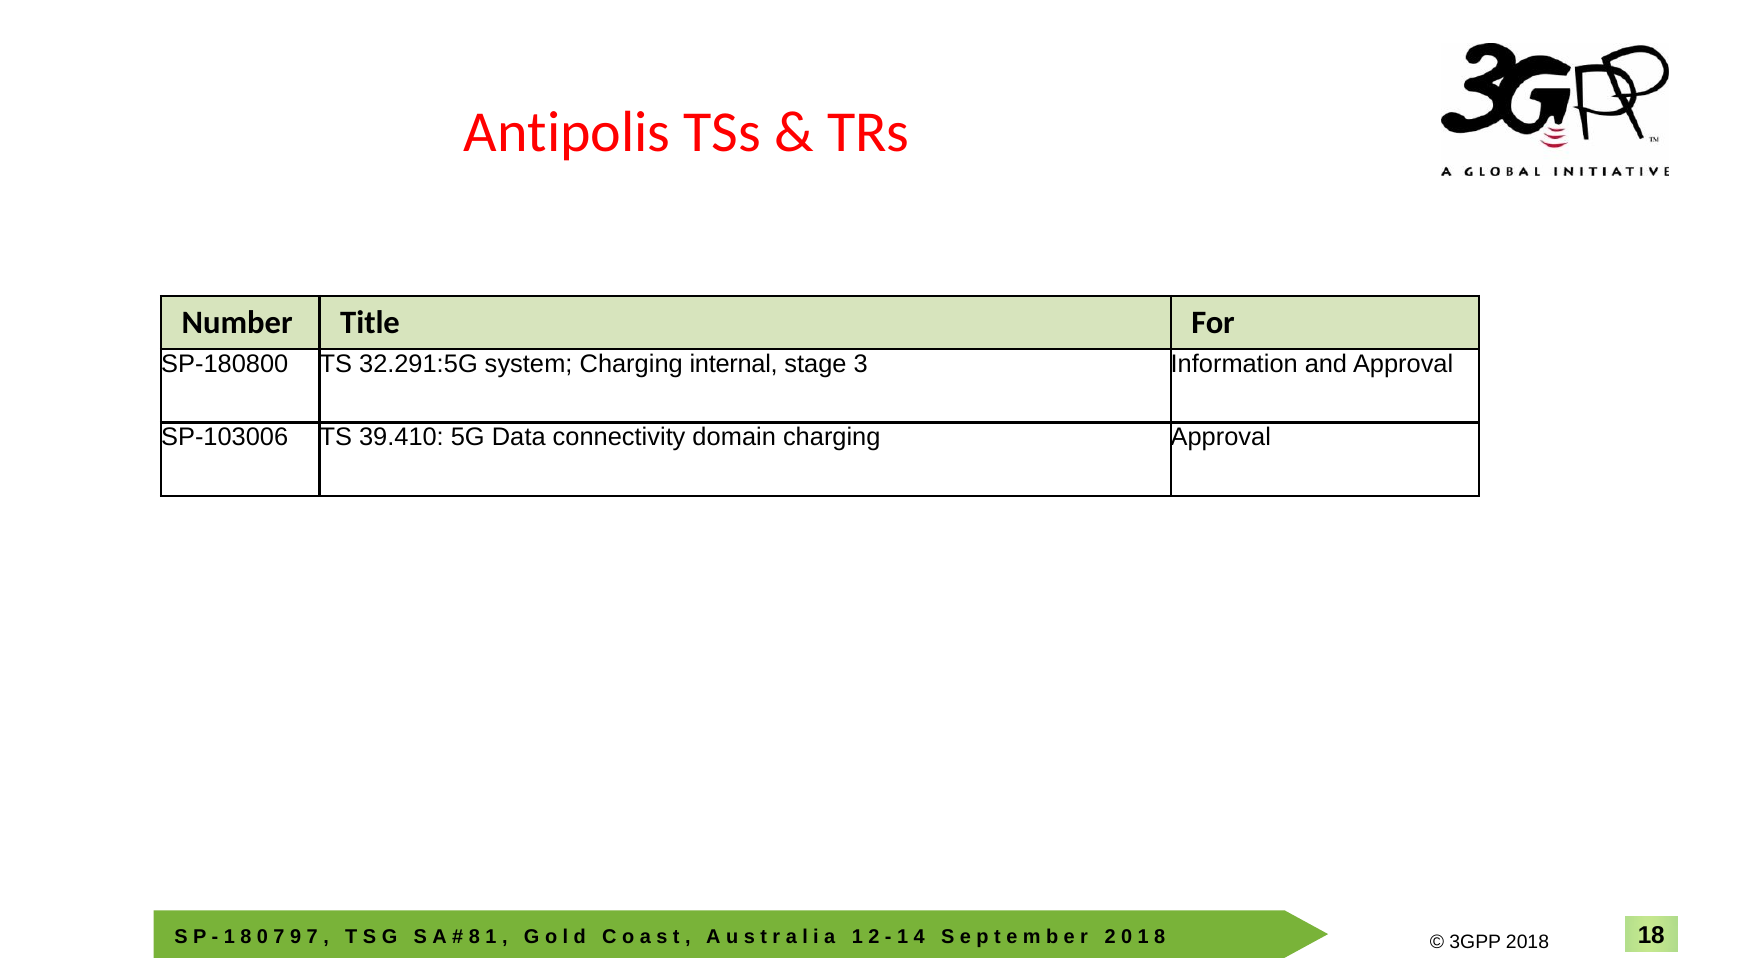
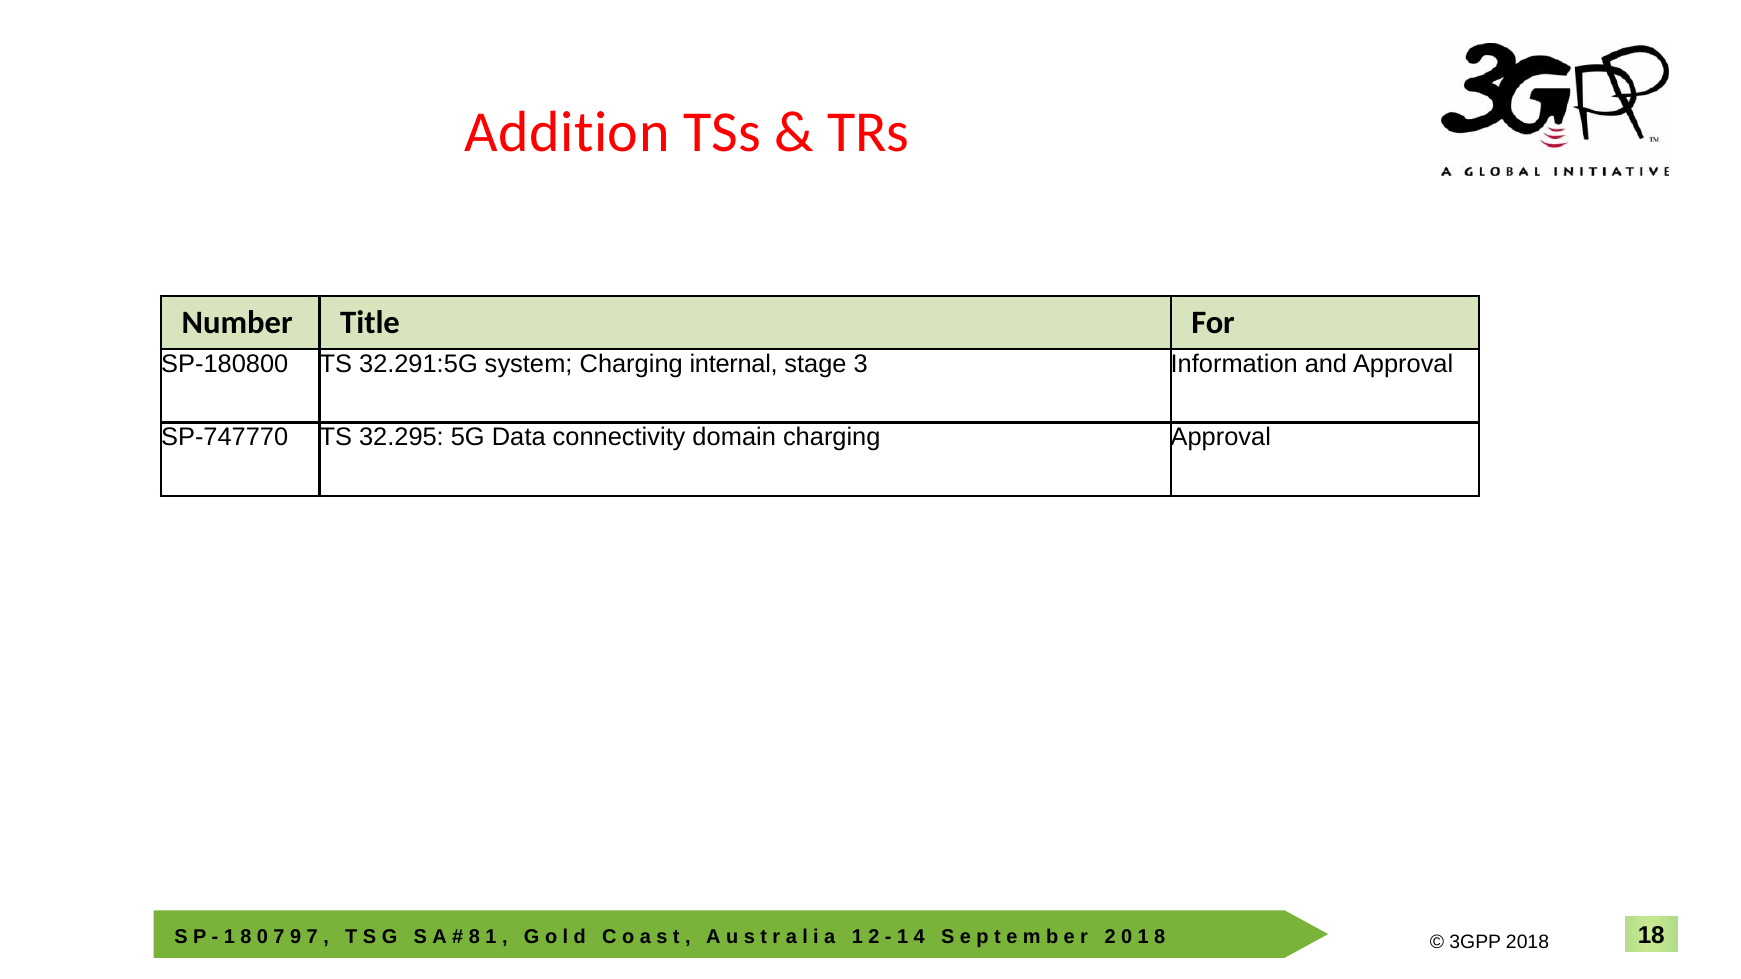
Antipolis: Antipolis -> Addition (567, 133)
SP-103006: SP-103006 -> SP-747770 (225, 437)
39.410: 39.410 -> 32.295 (401, 437)
